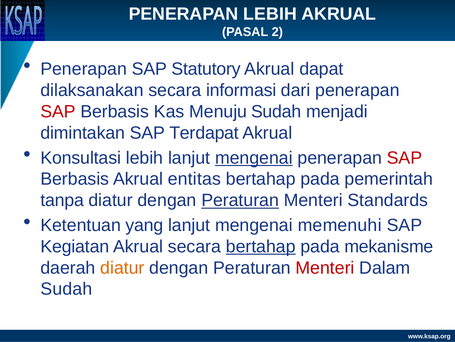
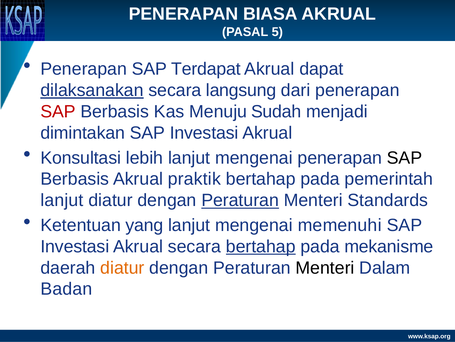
PENERAPAN LEBIH: LEBIH -> BIASA (270, 14)
2: 2 -> 5 (277, 32)
Statutory: Statutory -> Terdapat (206, 69)
dilaksanakan underline: none -> present (92, 90)
informasi: informasi -> langsung (241, 90)
Terdapat: Terdapat -> Investasi (204, 133)
mengenai underline: present -> none (254, 157)
SAP colour: red -> black (405, 157)
entitas: entitas -> praktik (194, 179)
tanpa: tanpa -> lanjut (62, 200)
Kegiatan: Kegiatan -> Investasi (75, 246)
Menteri colour: red -> black (325, 267)
Sudah: Sudah -> Badan (66, 288)
